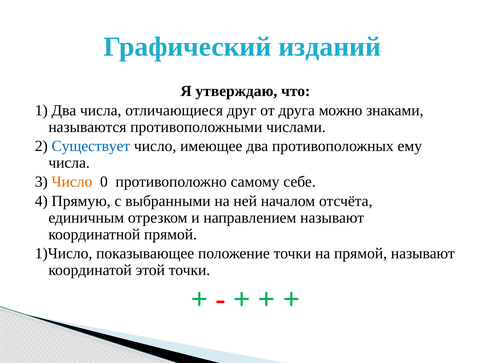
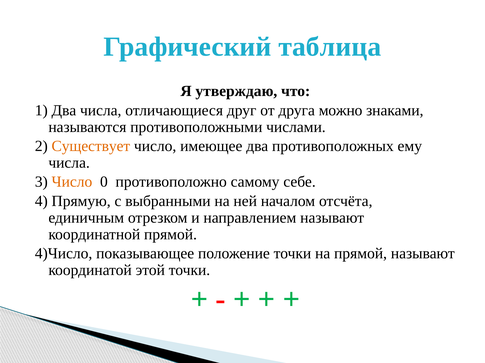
изданий: изданий -> таблица (330, 47)
Существует colour: blue -> orange (91, 146)
1)Число: 1)Число -> 4)Число (64, 254)
